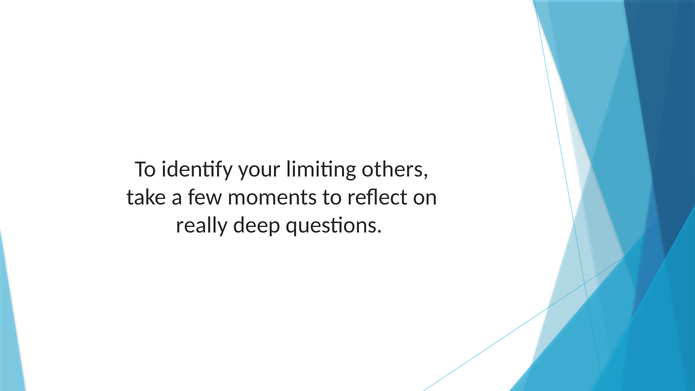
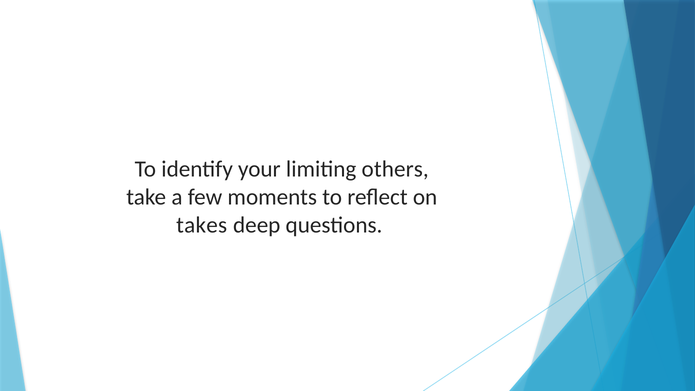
really: really -> takes (202, 225)
